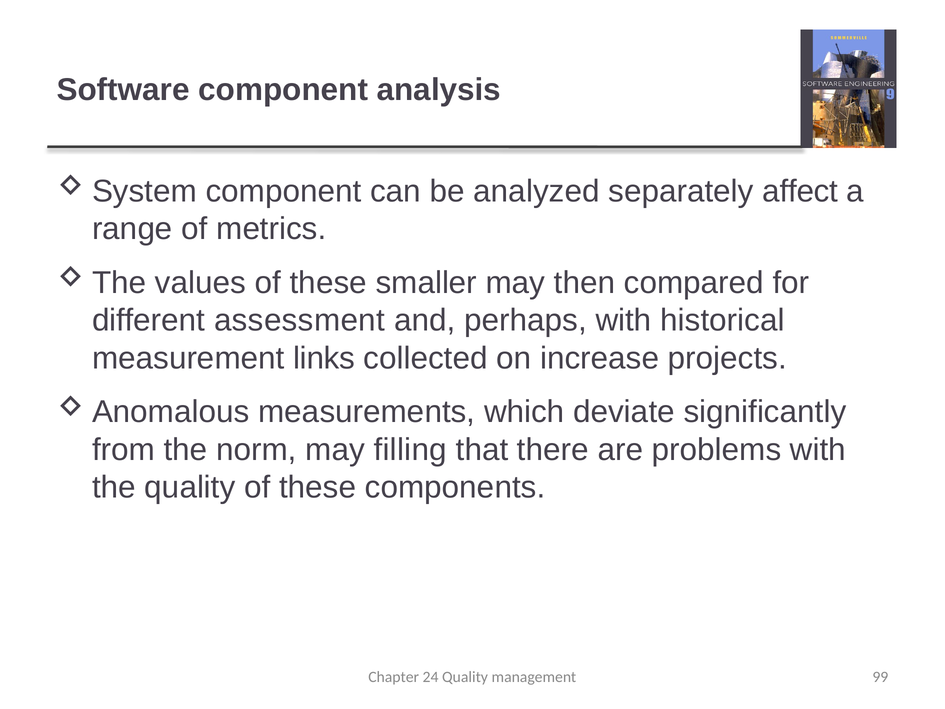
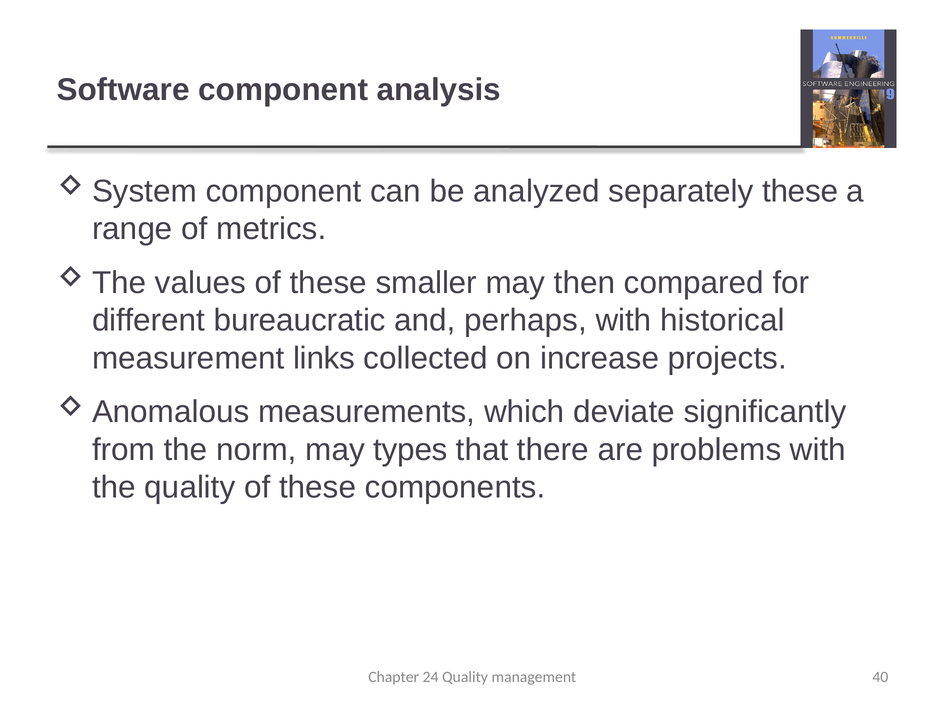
separately affect: affect -> these (800, 191)
assessment: assessment -> bureaucratic (300, 320)
filling: filling -> types (410, 449)
99: 99 -> 40 (880, 677)
